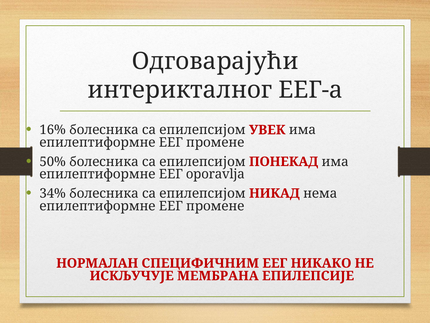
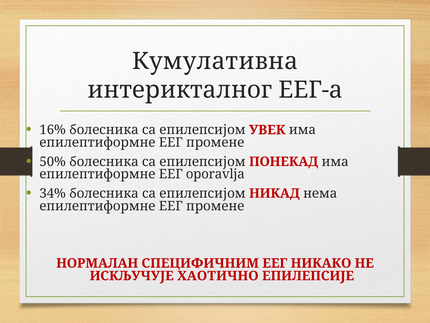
Одговарајући: Одговарајући -> Кумулативна (215, 61)
МЕМБРАНА: МЕМБРАНА -> ХАОТИЧНО (218, 275)
